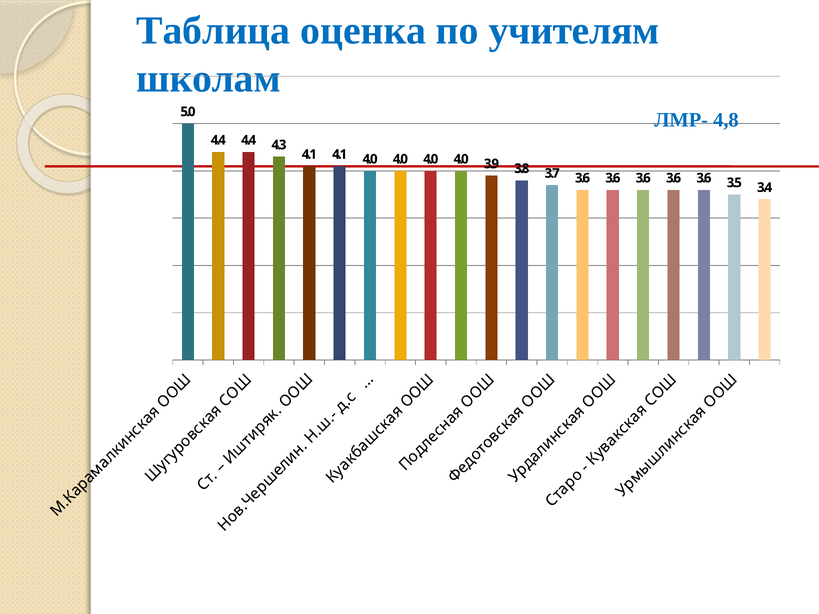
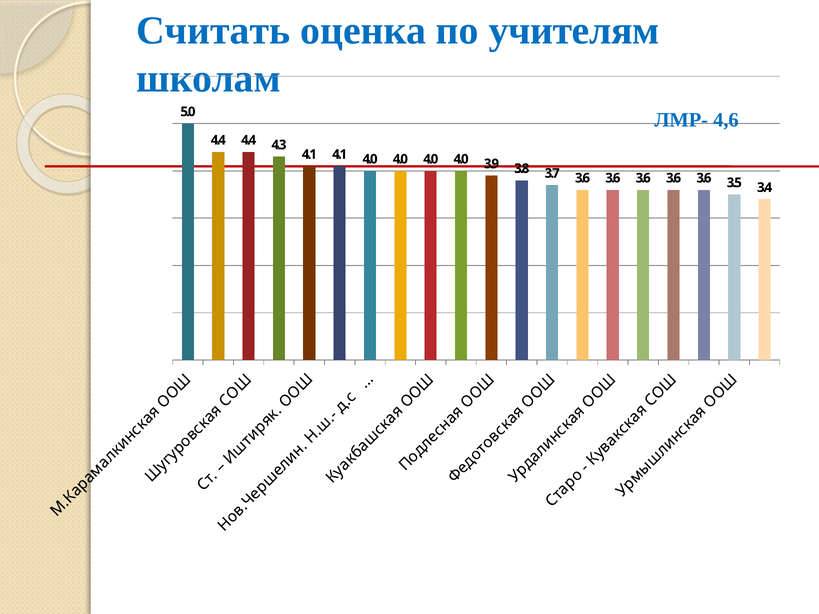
Таблица: Таблица -> Считать (213, 31)
4,8: 4,8 -> 4,6 (726, 120)
